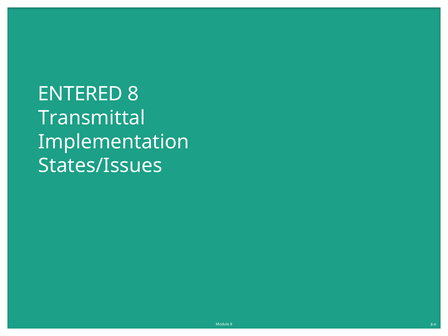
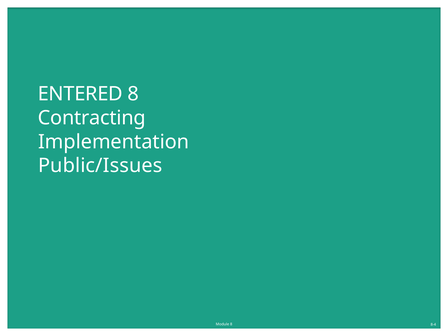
Transmittal: Transmittal -> Contracting (92, 118)
States/Issues: States/Issues -> Public/Issues (100, 166)
